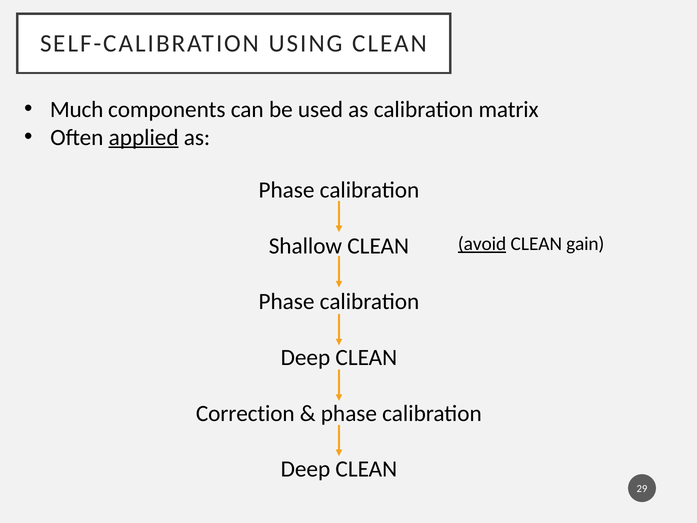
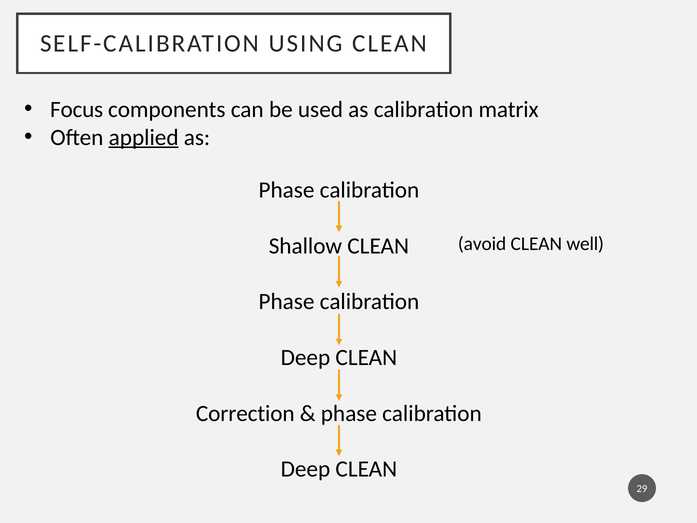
Much: Much -> Focus (77, 109)
avoid underline: present -> none (482, 244)
gain: gain -> well (585, 244)
